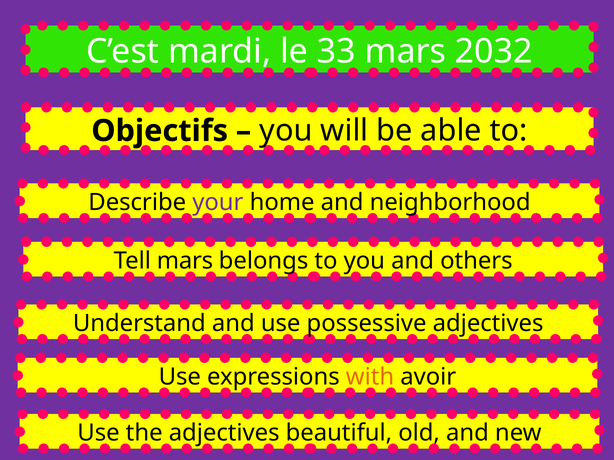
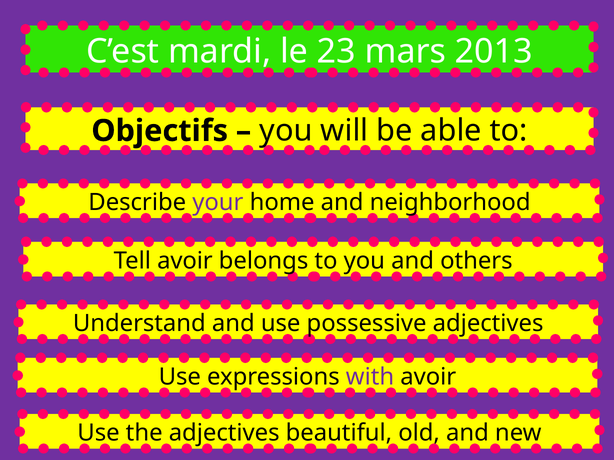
33: 33 -> 23 (336, 51)
2032: 2032 -> 2013 (494, 51)
Tell mars: mars -> avoir (185, 261)
with colour: orange -> purple (370, 377)
